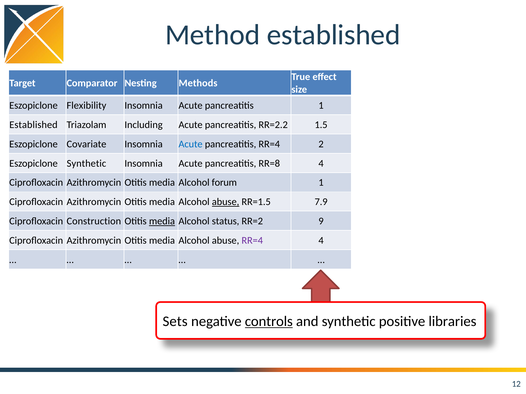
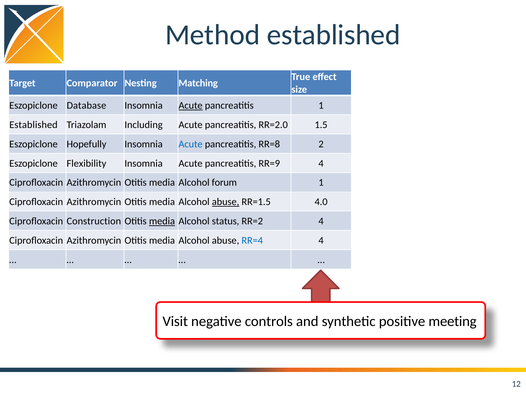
Methods: Methods -> Matching (198, 83)
Flexibility: Flexibility -> Database (86, 106)
Acute underline: none -> present (191, 106)
RR=2.2: RR=2.2 -> RR=2.0 (273, 125)
Covariate: Covariate -> Hopefully (87, 144)
pancreatitis RR=4: RR=4 -> RR=8 (269, 144)
Eszopiclone Synthetic: Synthetic -> Flexibility (87, 164)
RR=8: RR=8 -> RR=9 (269, 164)
7.9: 7.9 -> 4.0 (321, 202)
RR=2 9: 9 -> 4 (321, 221)
RR=4 colour: purple -> blue (252, 241)
Sets: Sets -> Visit (175, 322)
controls underline: present -> none (269, 322)
libraries: libraries -> meeting (453, 322)
